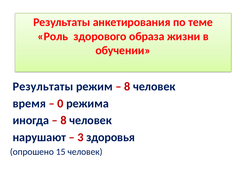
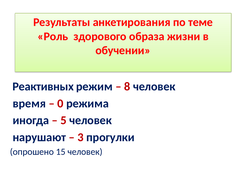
Результаты: Результаты -> Реактивных (43, 86)
8: 8 -> 5 (64, 120)
здоровья: здоровья -> прогулки (110, 137)
